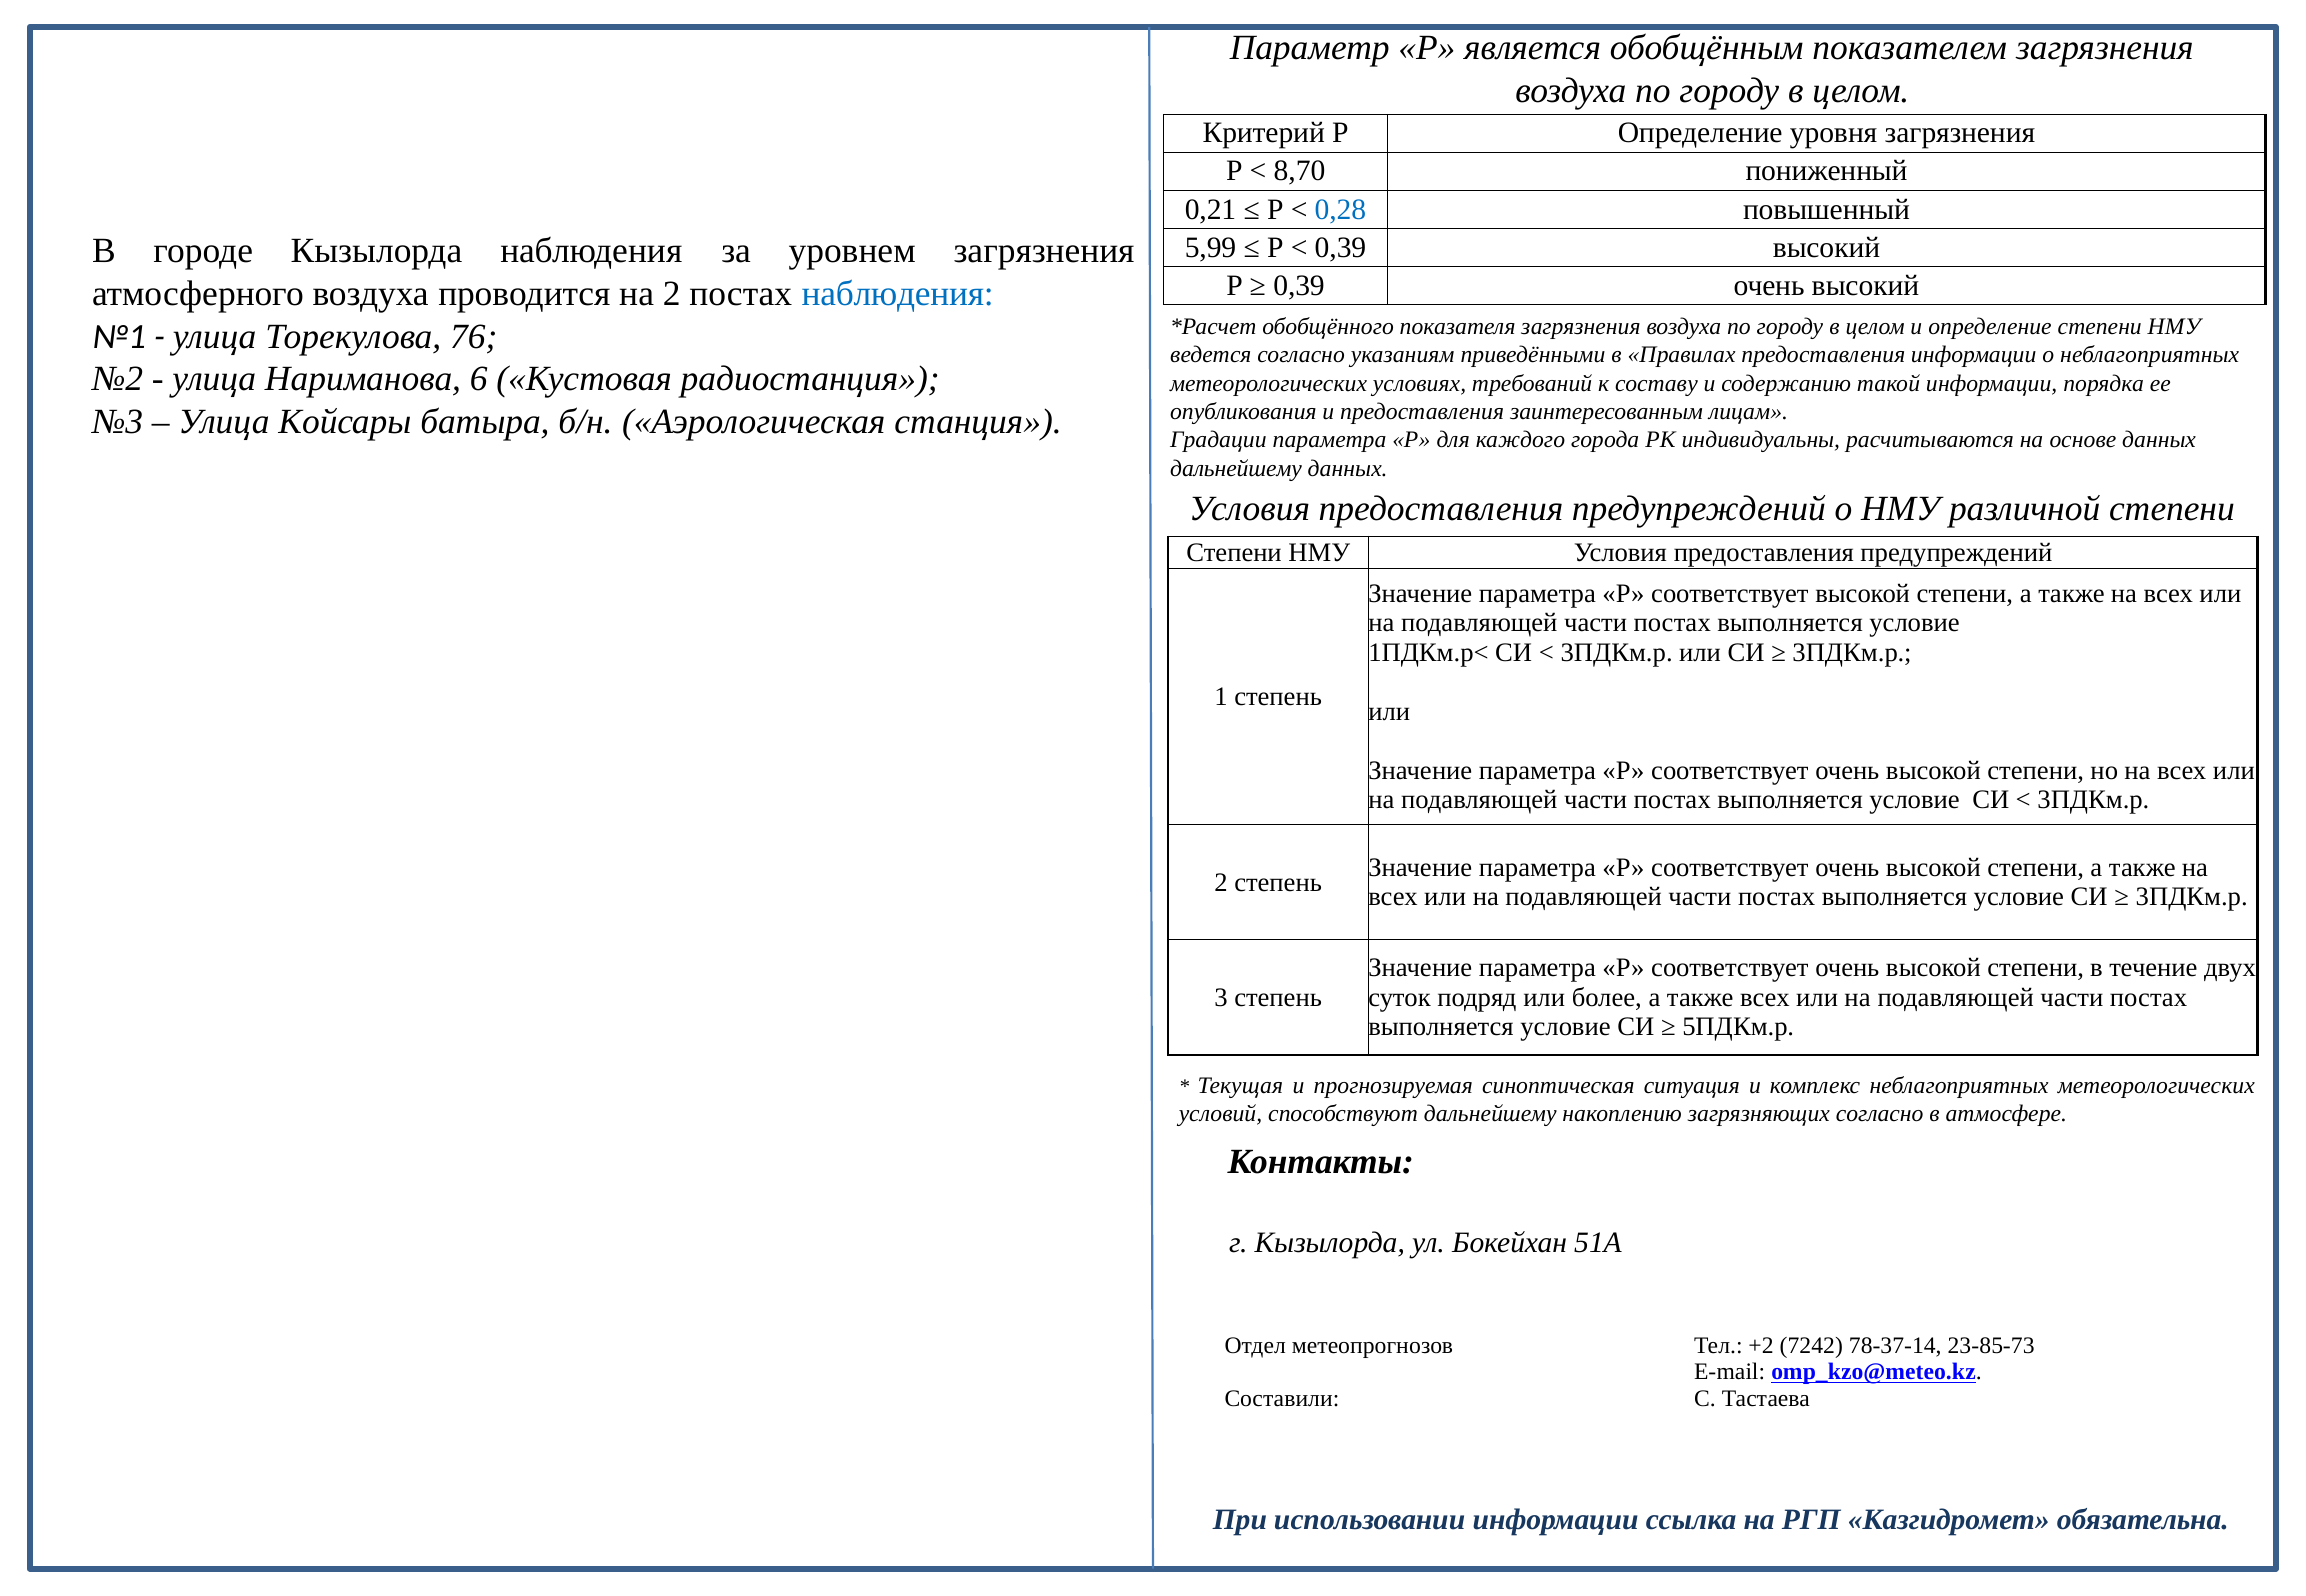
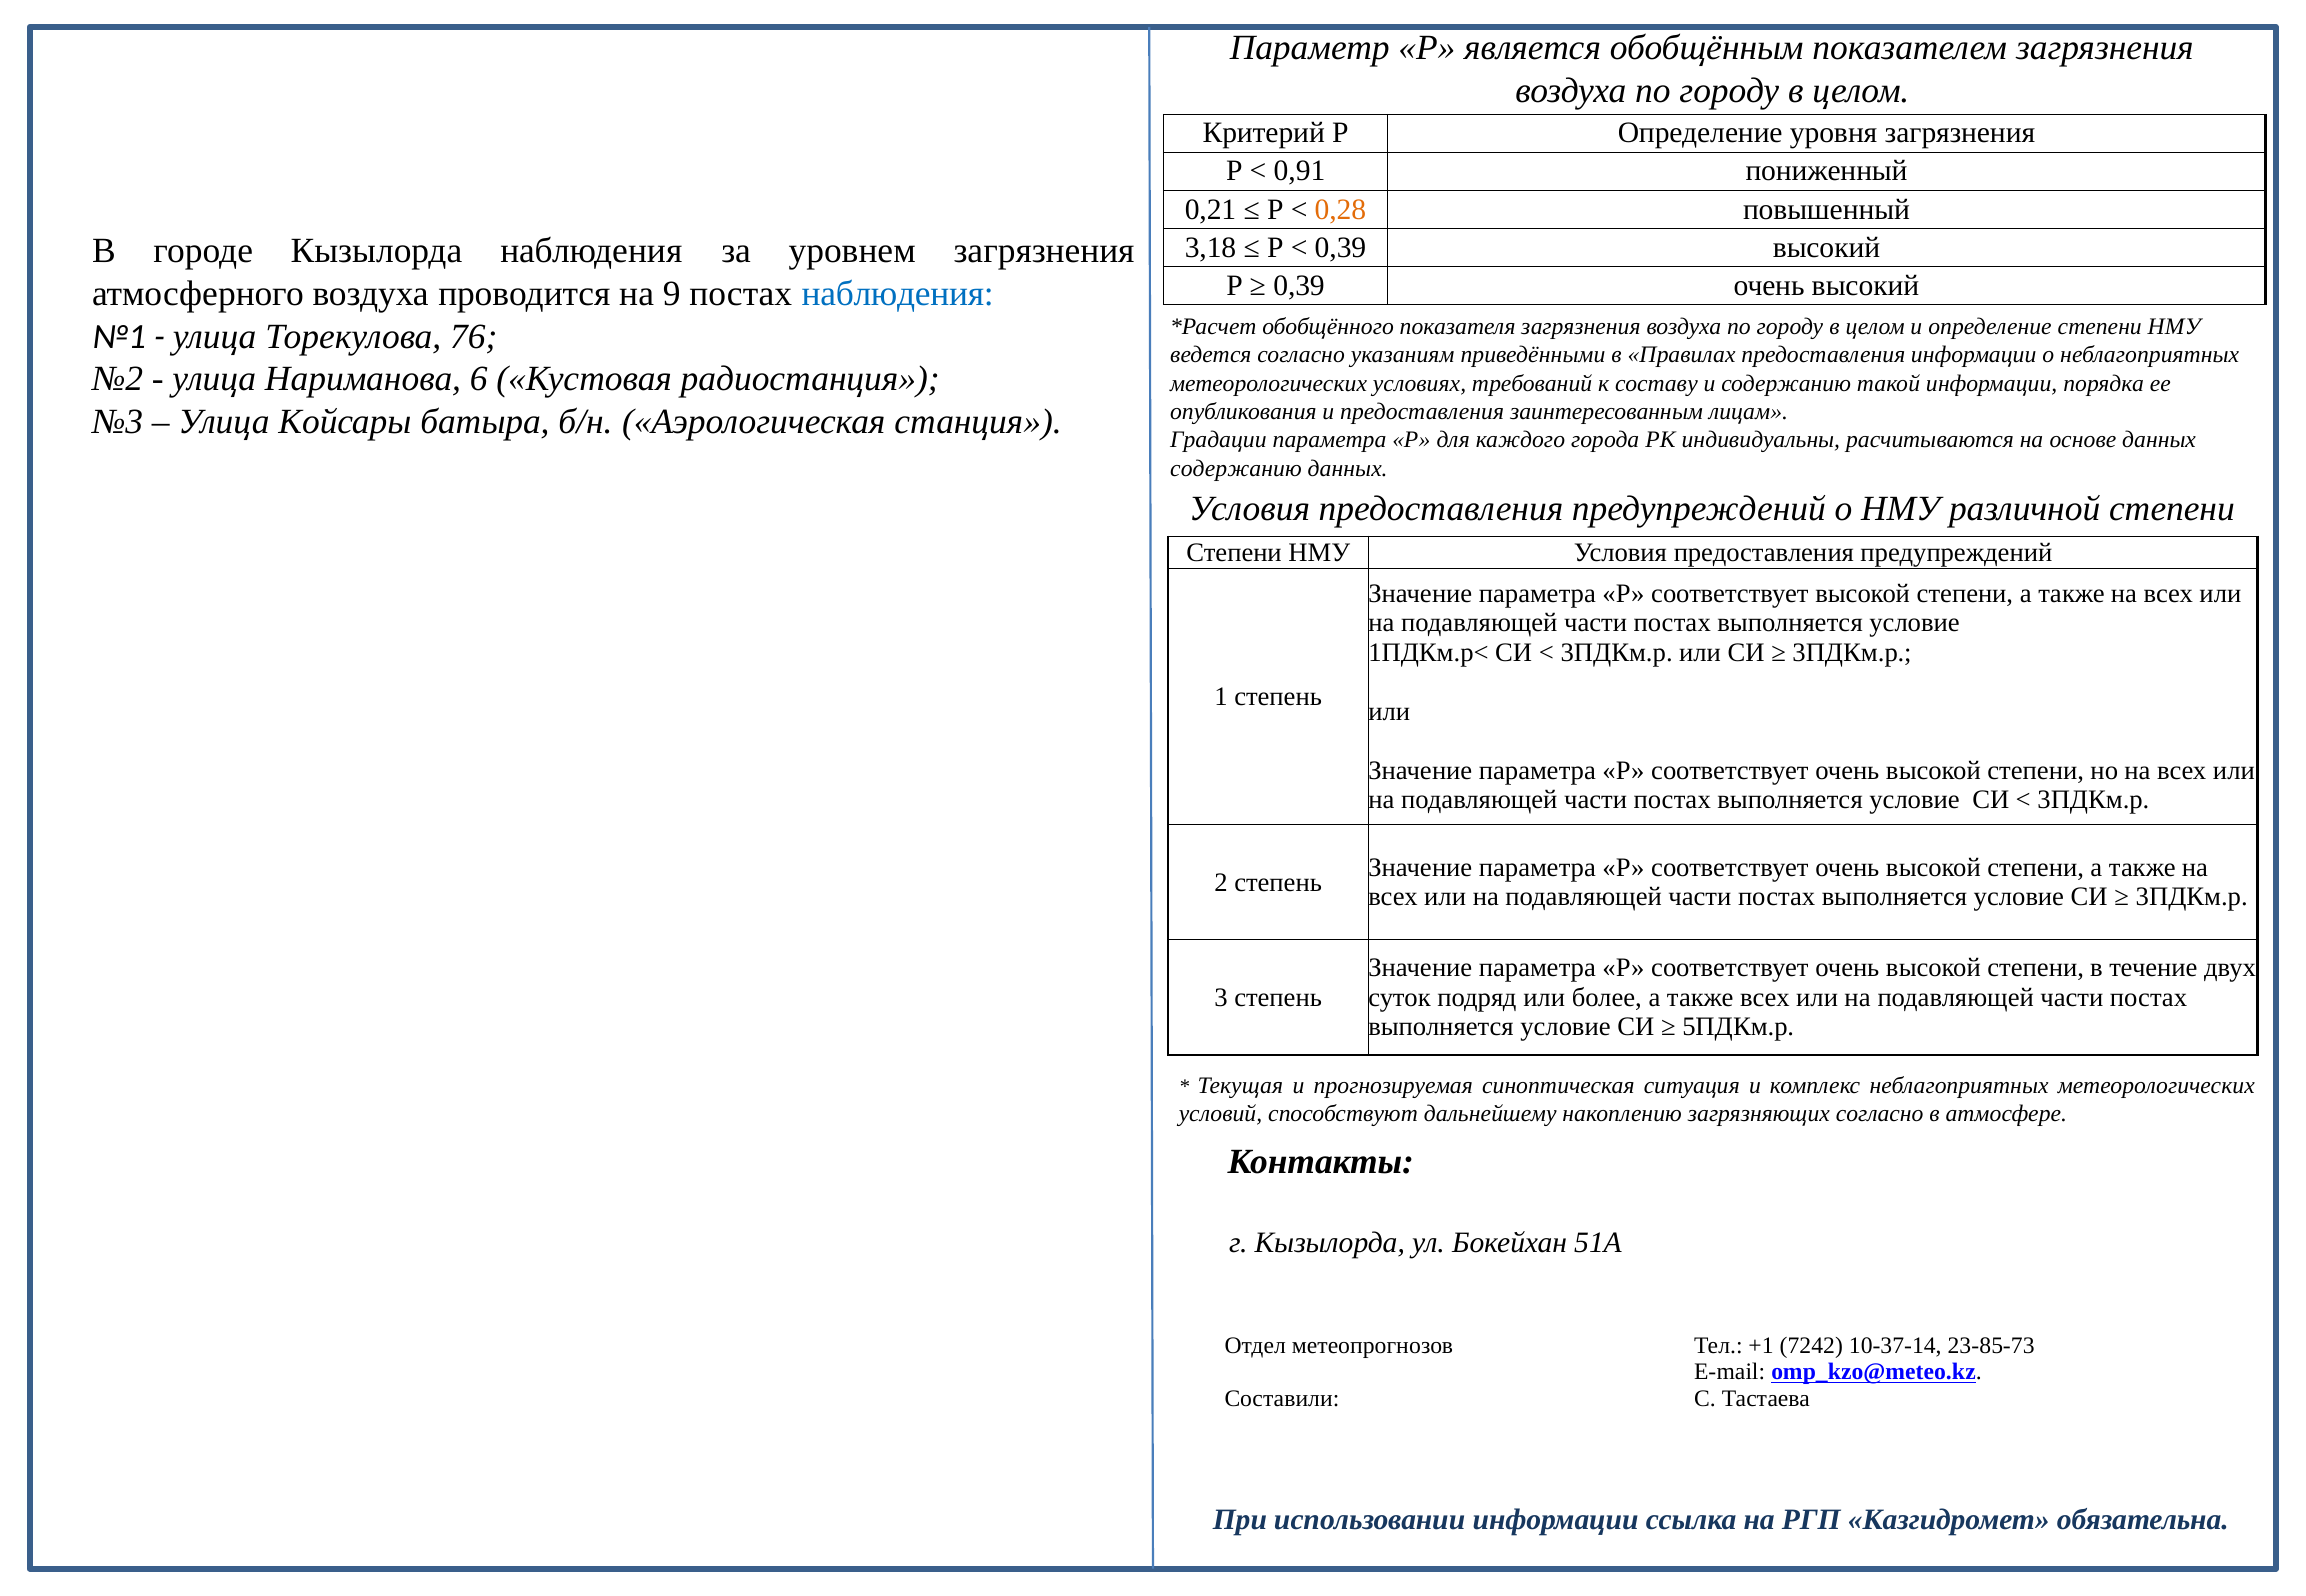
8,70: 8,70 -> 0,91 (1299, 171)
0,28 colour: blue -> orange (1340, 209)
5,99: 5,99 -> 3,18 (1211, 247)
на 2: 2 -> 9 (672, 294)
дальнейшему: дальнейшему -> содержанию (1236, 469)
+2: +2 -> +1 (1761, 1346)
78-37-14: 78-37-14 -> 10-37-14 (1895, 1346)
